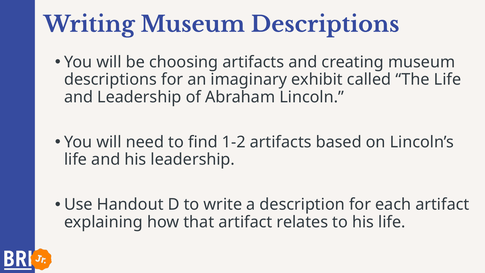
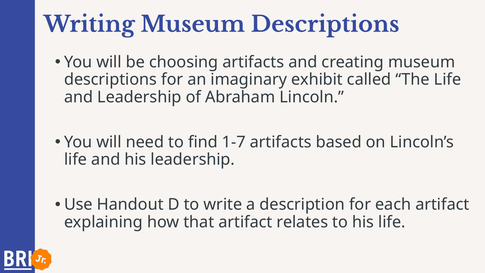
1-2: 1-2 -> 1-7 (234, 142)
